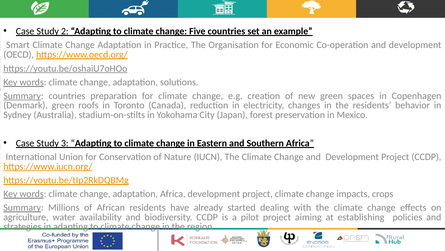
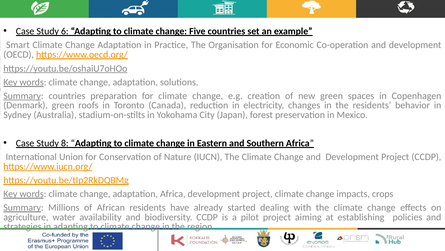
2: 2 -> 6 (65, 31)
3: 3 -> 8 (65, 143)
